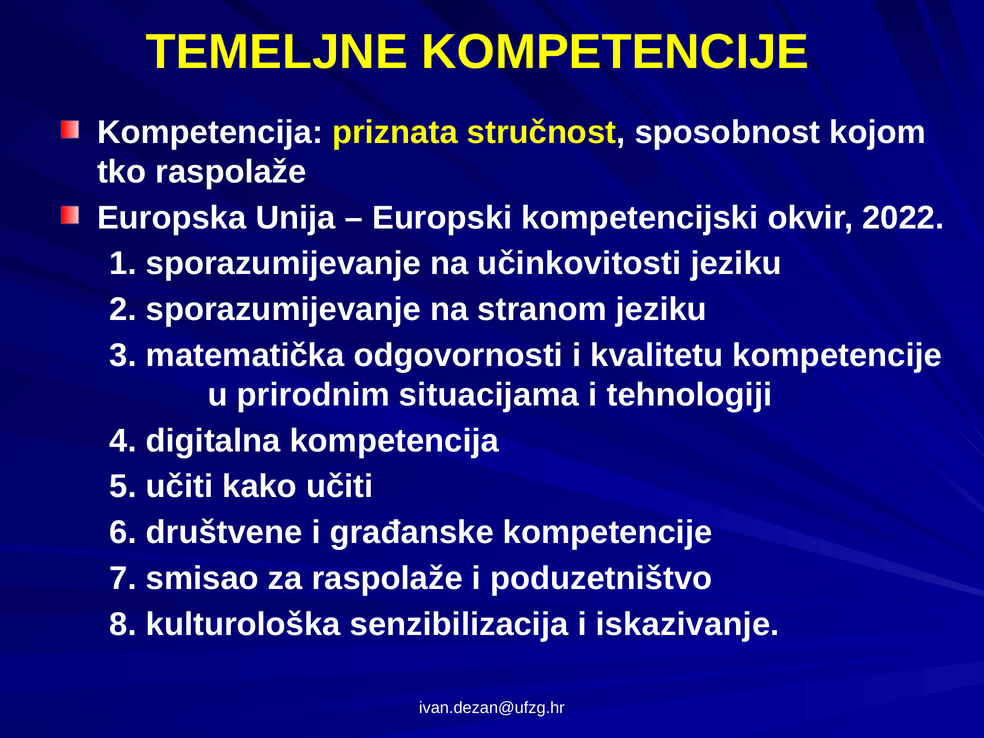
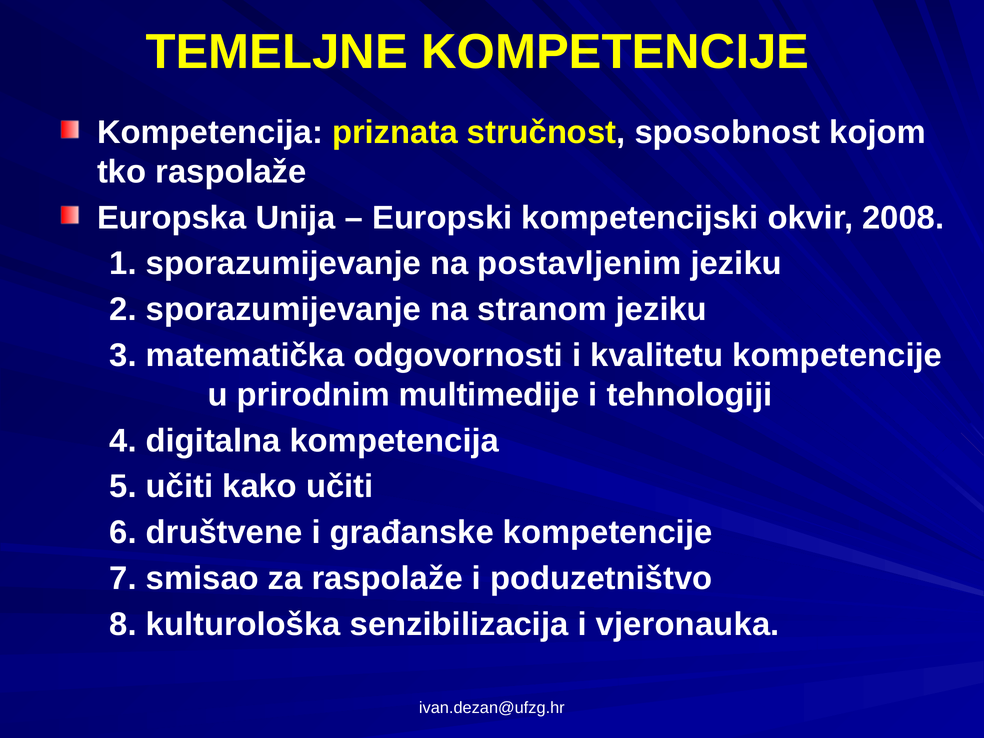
2022: 2022 -> 2008 (903, 218)
učinkovitosti: učinkovitosti -> postavljenim (579, 264)
situacijama: situacijama -> multimedije (489, 395)
iskazivanje: iskazivanje -> vjeronauka (688, 624)
